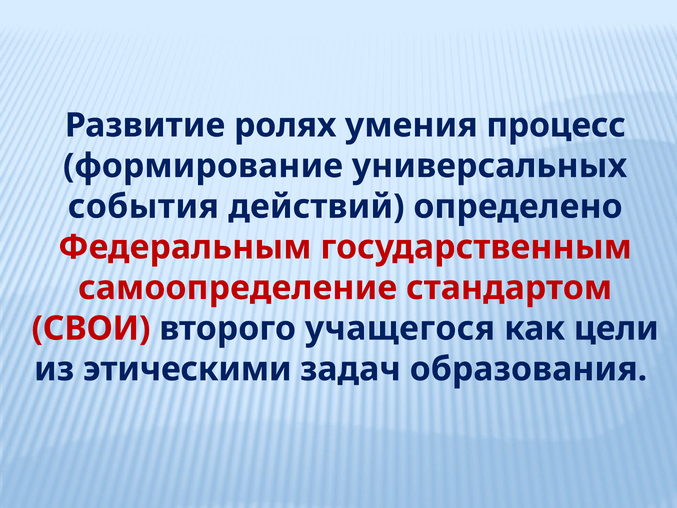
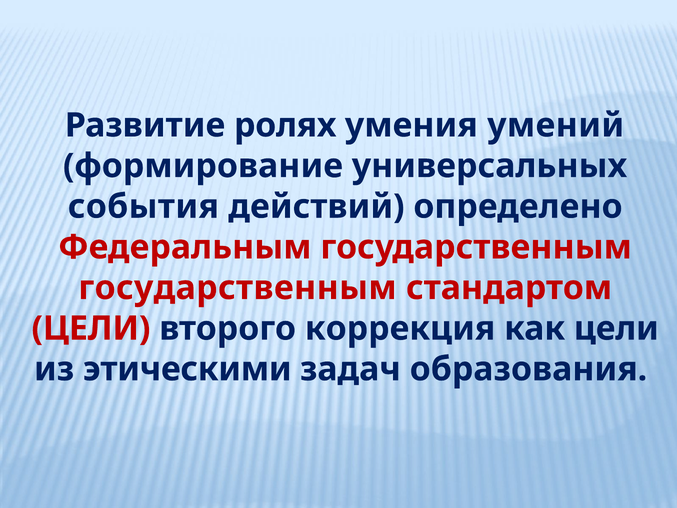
процесс: процесс -> умений (556, 125)
самоопределение: самоопределение -> государственным (237, 288)
СВОИ: СВОИ -> ЦЕЛИ (91, 328)
учащегося: учащегося -> коррекция (400, 328)
